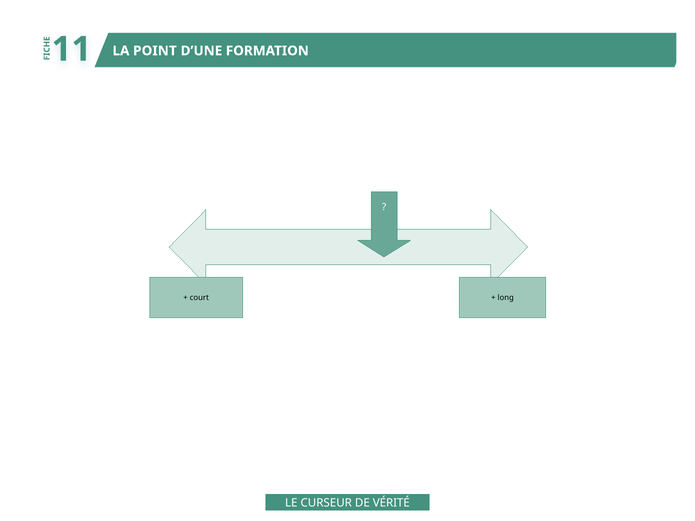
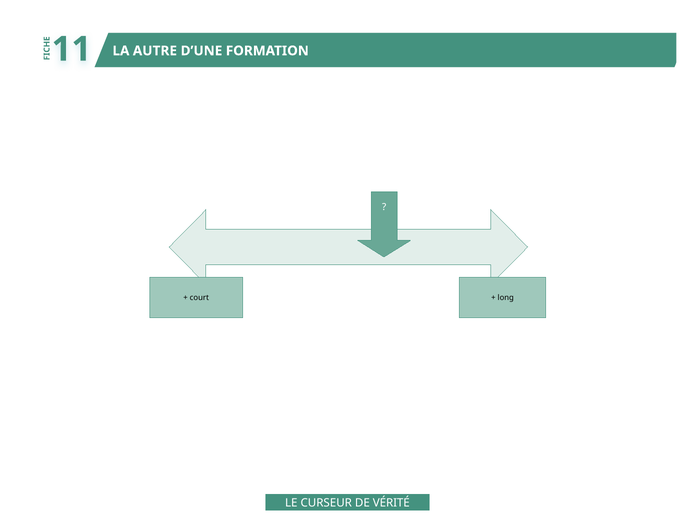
POINT: POINT -> AUTRE (155, 51)
